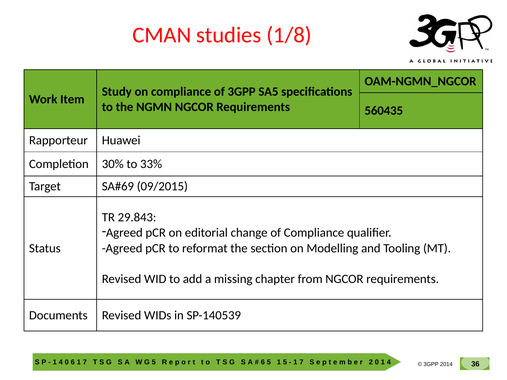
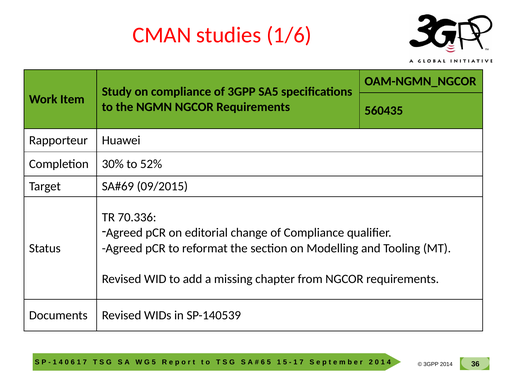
1/8: 1/8 -> 1/6 (289, 35)
33%: 33% -> 52% (151, 164)
29.843: 29.843 -> 70.336 (137, 217)
